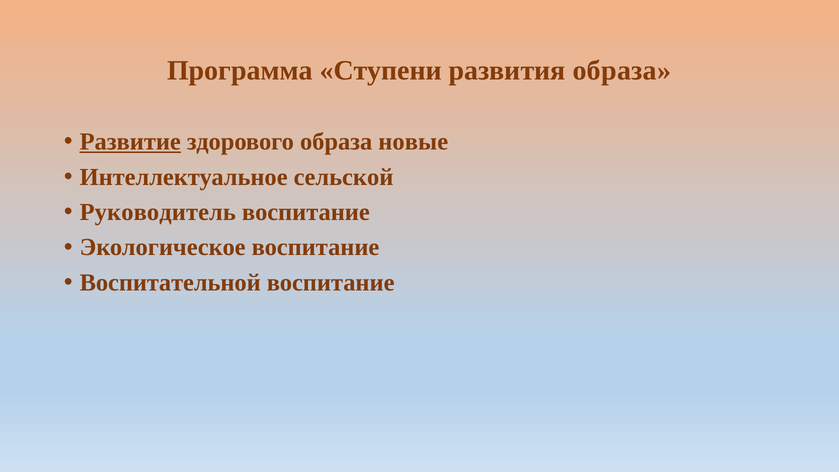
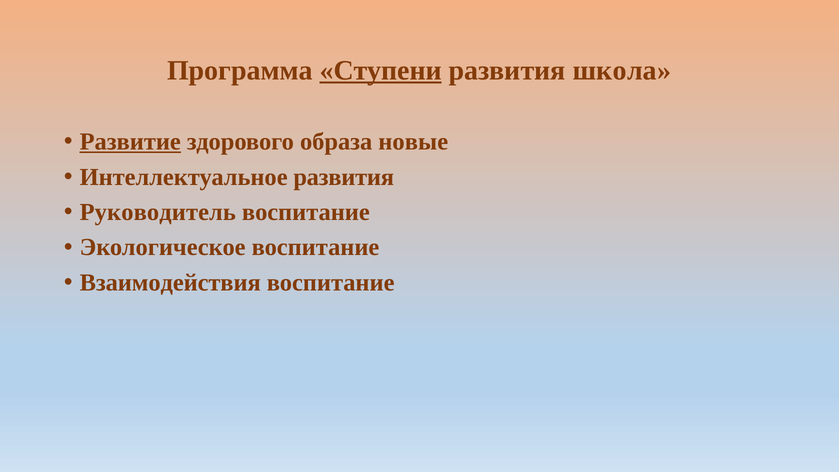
Ступени underline: none -> present (381, 71)
развития образа: образа -> школа (622, 71)
Интеллектуальное сельской: сельской -> развития (344, 177)
Воспитательной: Воспитательной -> Взаимодействия (170, 283)
